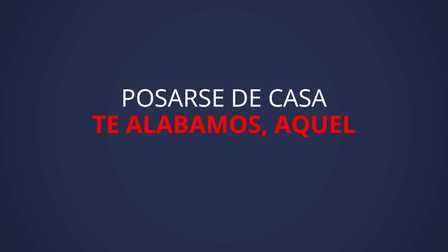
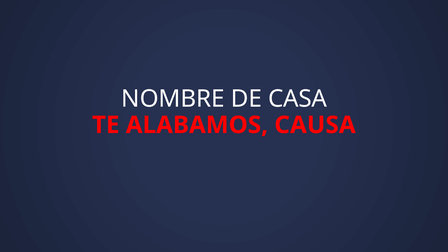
POSARSE: POSARSE -> NOMBRE (173, 99)
AQUEL: AQUEL -> CAUSA (315, 125)
